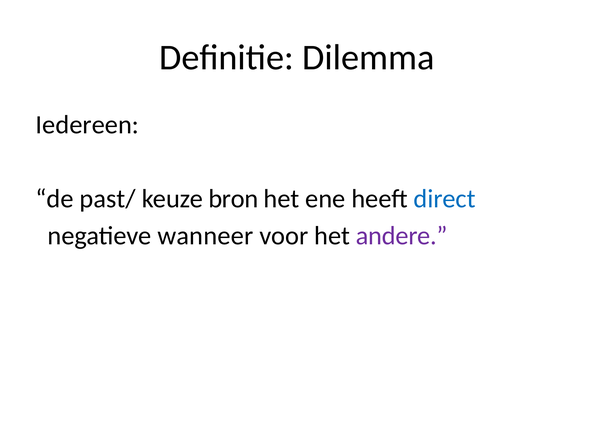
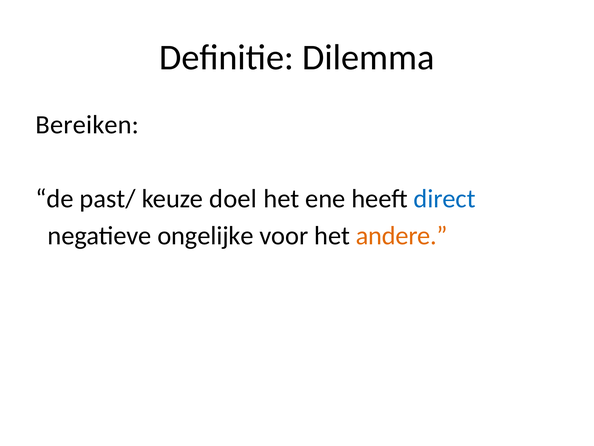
Iedereen: Iedereen -> Bereiken (87, 125)
bron: bron -> doel (233, 199)
wanneer: wanneer -> ongelijke (205, 236)
andere colour: purple -> orange (402, 236)
